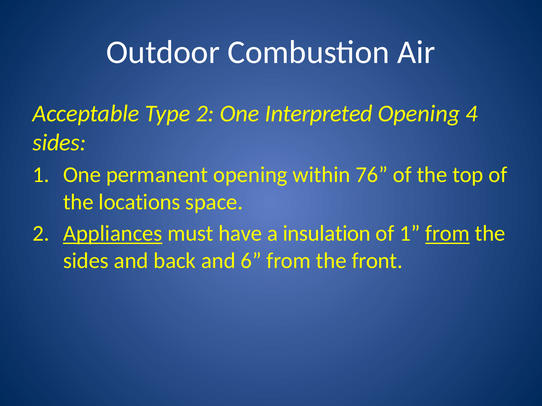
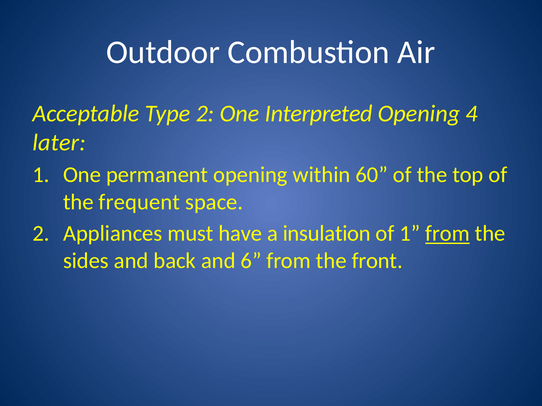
sides: sides -> later (59, 143)
76: 76 -> 60 (372, 175)
locations: locations -> frequent (139, 202)
Appliances underline: present -> none (113, 234)
